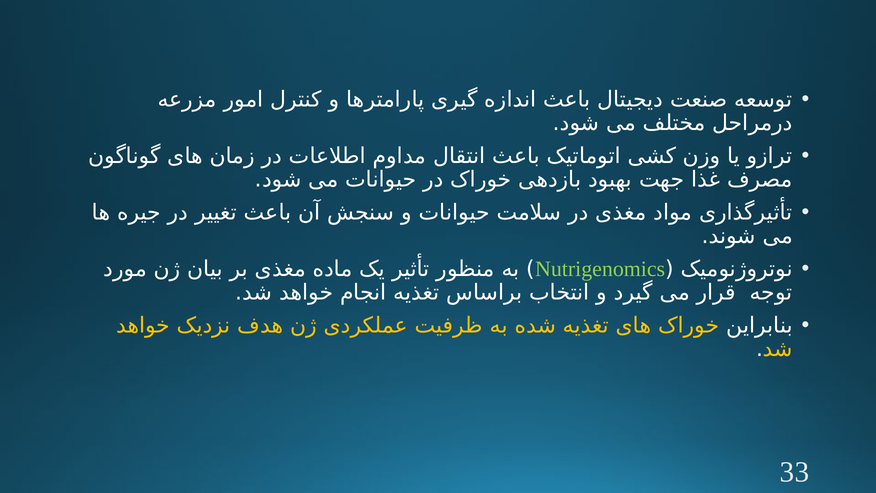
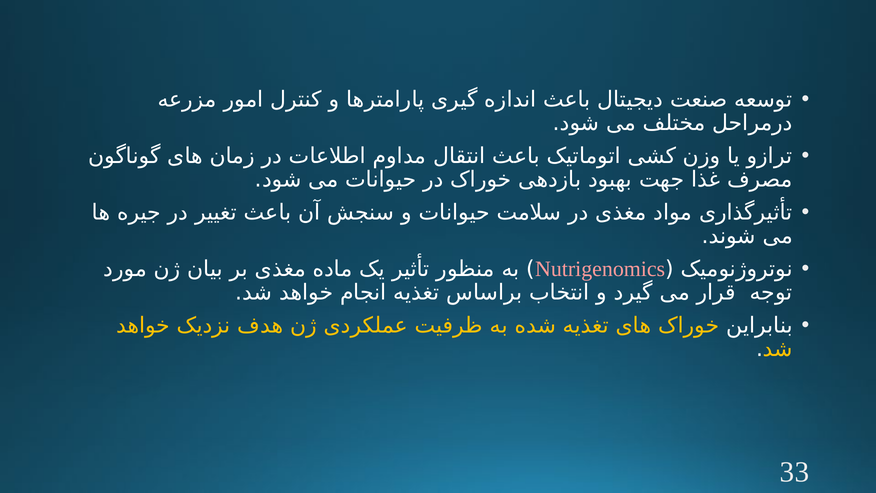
Nutrigenomics colour: light green -> pink (600, 269)
